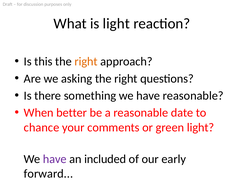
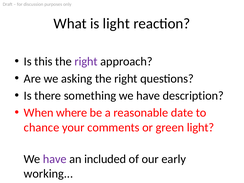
right colour: orange -> purple (86, 61)
have reasonable: reasonable -> description (193, 96)
better: better -> where (72, 113)
forward: forward -> working (48, 174)
